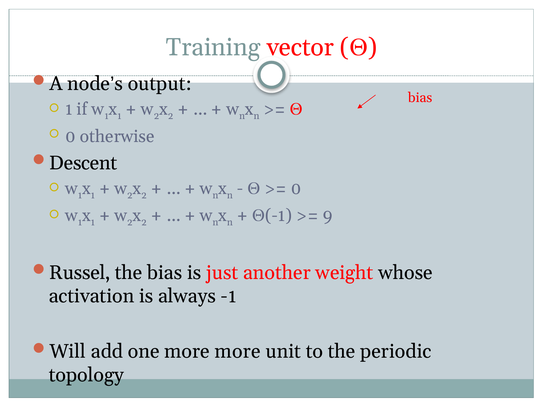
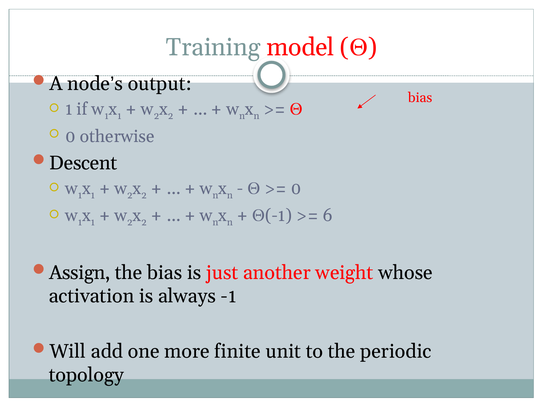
vector: vector -> model (300, 47)
9: 9 -> 6 (328, 216)
Russel: Russel -> Assign (80, 273)
more more: more -> finite (238, 352)
